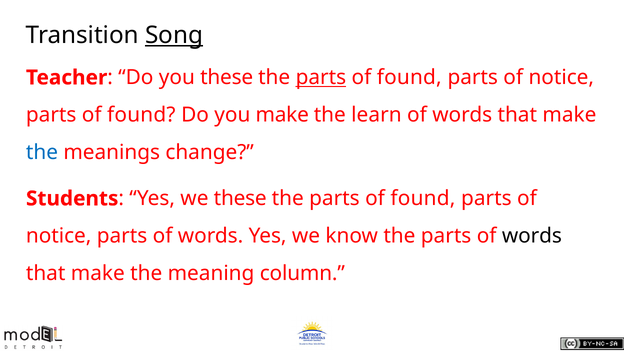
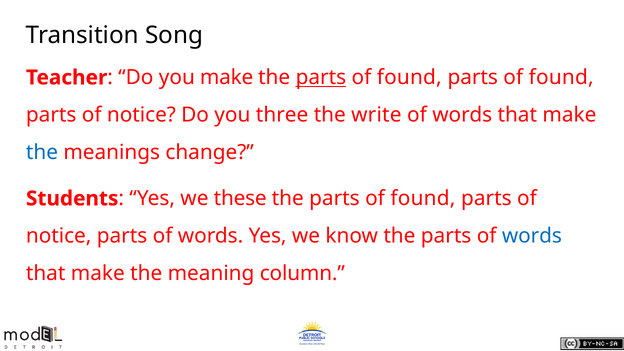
Song underline: present -> none (174, 35)
you these: these -> make (227, 78)
notice: notice -> found (561, 78)
found: found -> notice (141, 115)
you make: make -> three (282, 115)
learn: learn -> write (376, 115)
words colour: black -> blue (532, 236)
